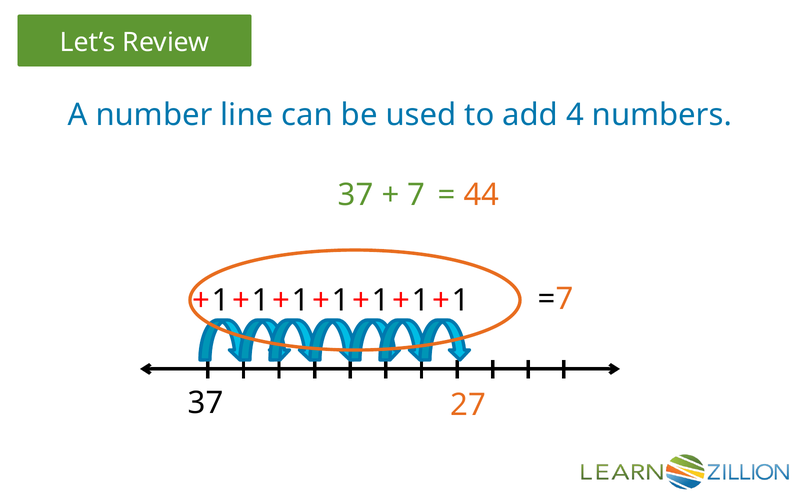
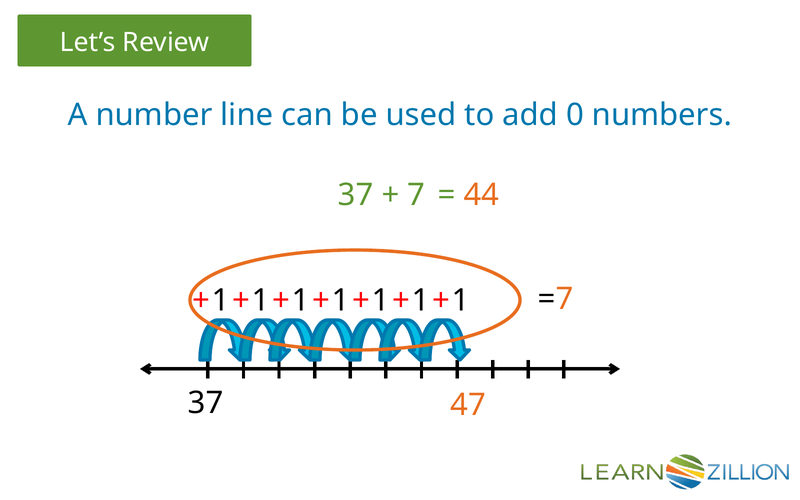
4: 4 -> 0 (575, 115)
27: 27 -> 47 (468, 405)
